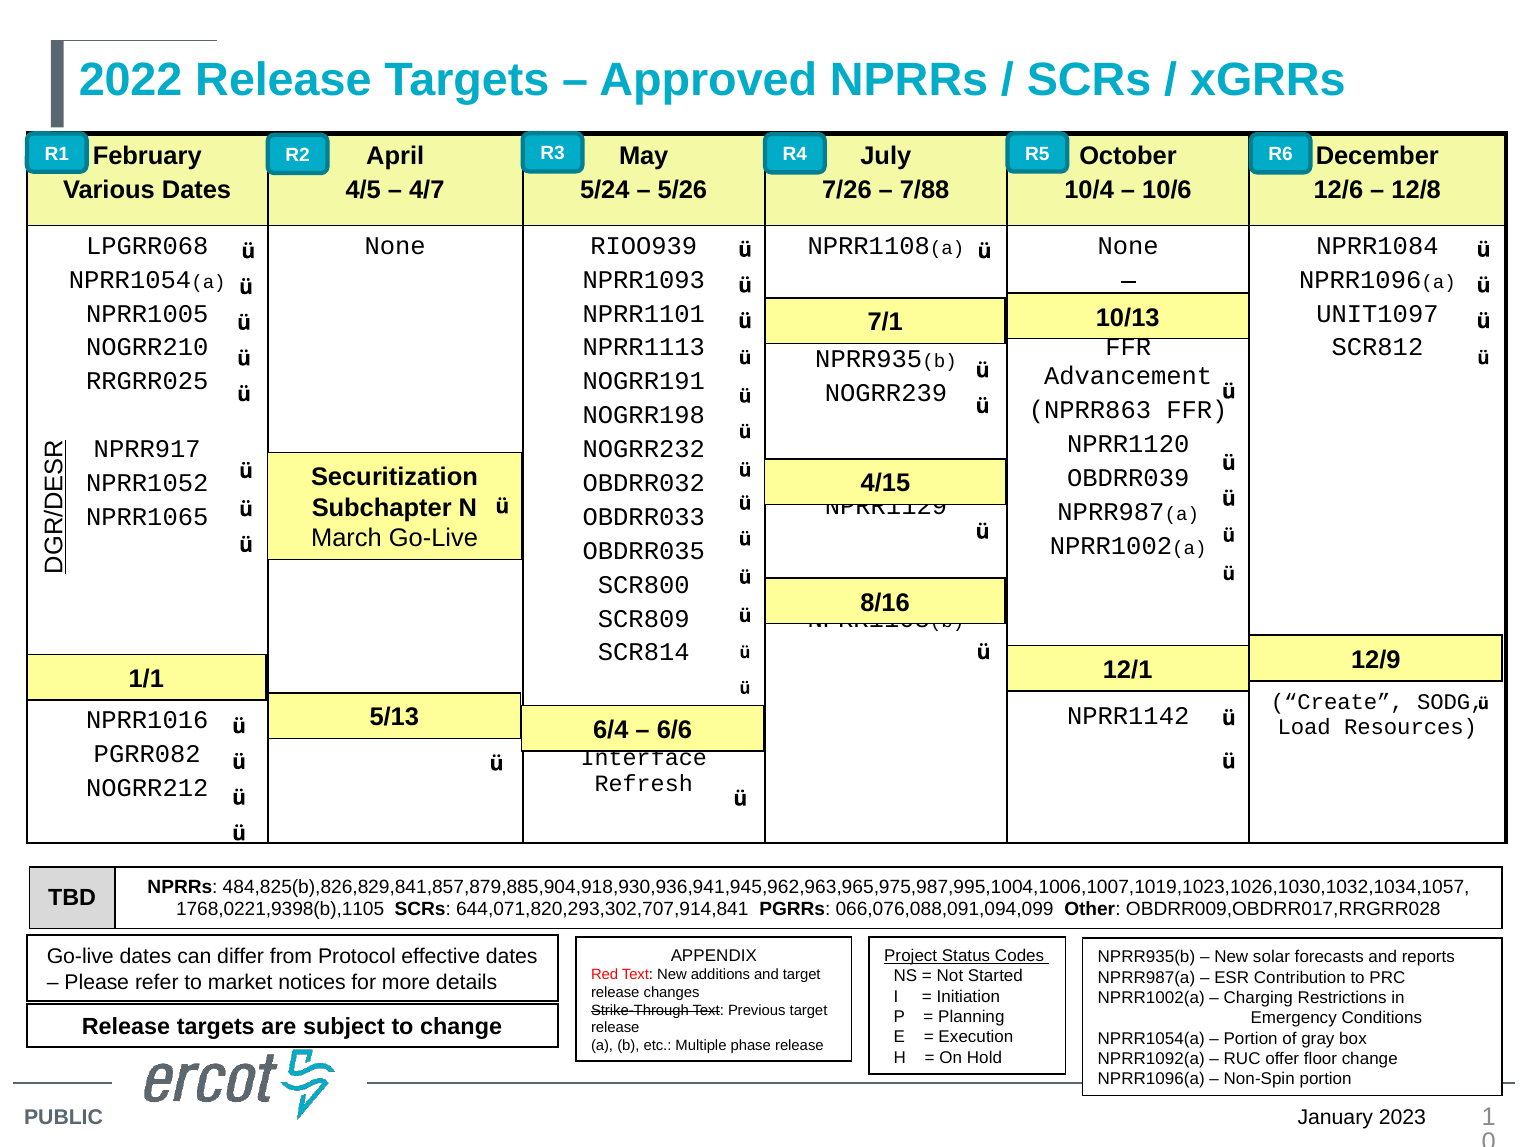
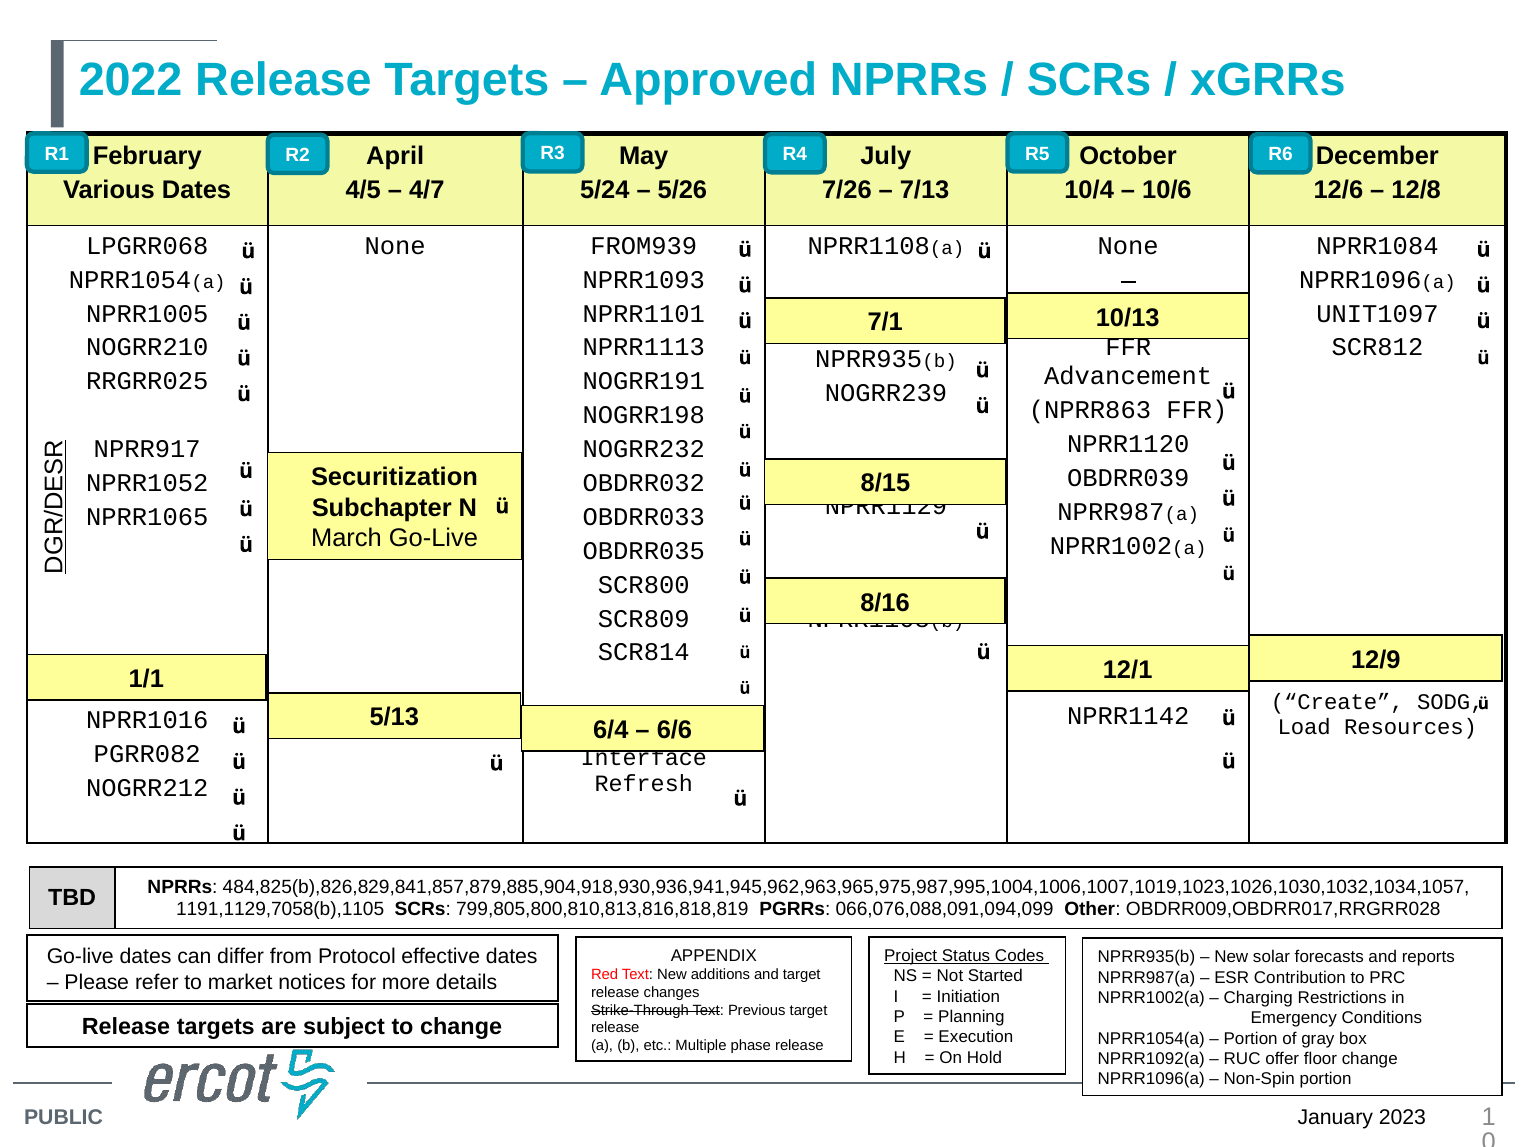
7/88: 7/88 -> 7/13 (925, 190)
RIOO939: RIOO939 -> FROM939 (644, 246)
4/15: 4/15 -> 8/15 (885, 484)
1768,0221,9398(b),1105: 1768,0221,9398(b),1105 -> 1191,1129,7058(b),1105 (280, 909)
644,071,820,293,302,707,914,841: 644,071,820,293,302,707,914,841 -> 799,805,800,810,813,816,818,819 (602, 909)
